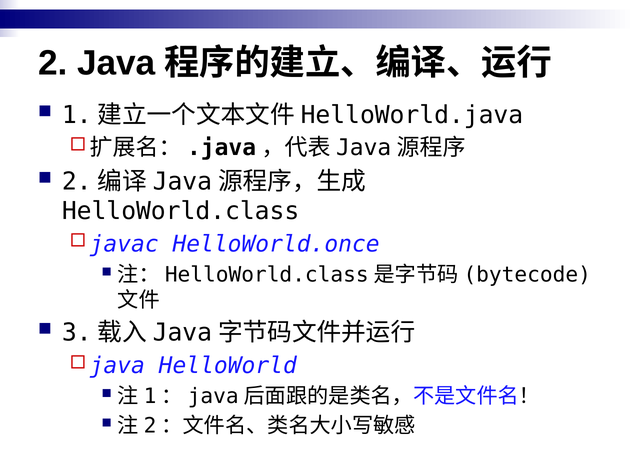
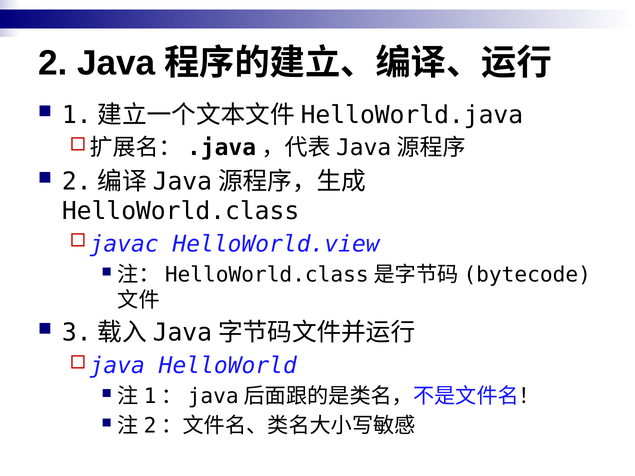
HelloWorld.once: HelloWorld.once -> HelloWorld.view (276, 244)
